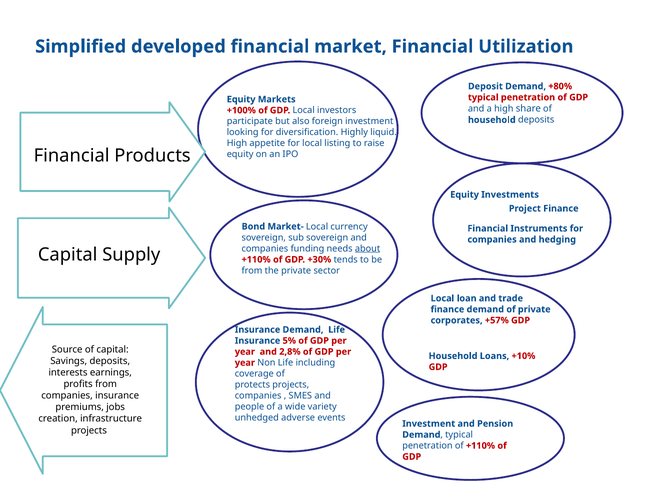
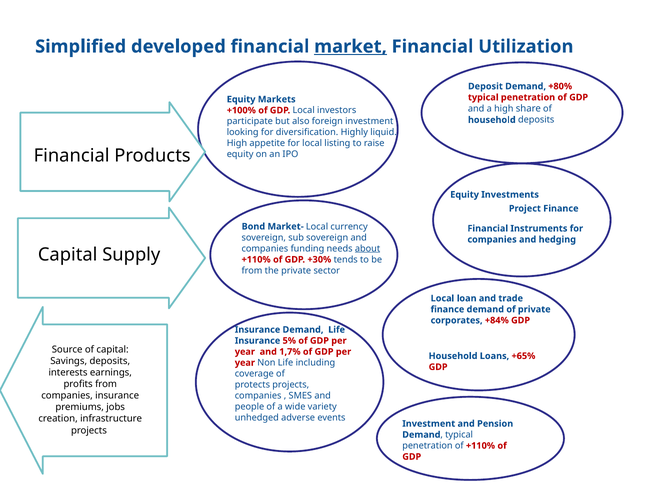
market underline: none -> present (350, 47)
+57%: +57% -> +84% (497, 320)
2,8%: 2,8% -> 1,7% (290, 352)
+10%: +10% -> +65% (523, 356)
